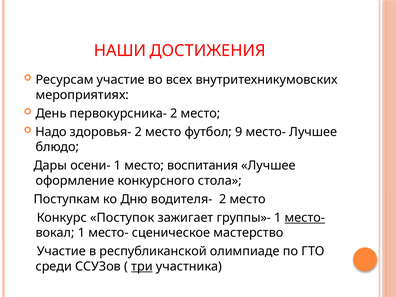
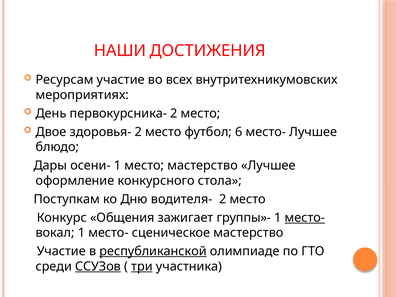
Надо: Надо -> Двое (51, 132)
9: 9 -> 6 (239, 132)
место воспитания: воспитания -> мастерство (203, 165)
Поступок: Поступок -> Общения (122, 218)
республиканской underline: none -> present (153, 251)
ССУЗов underline: none -> present (98, 266)
